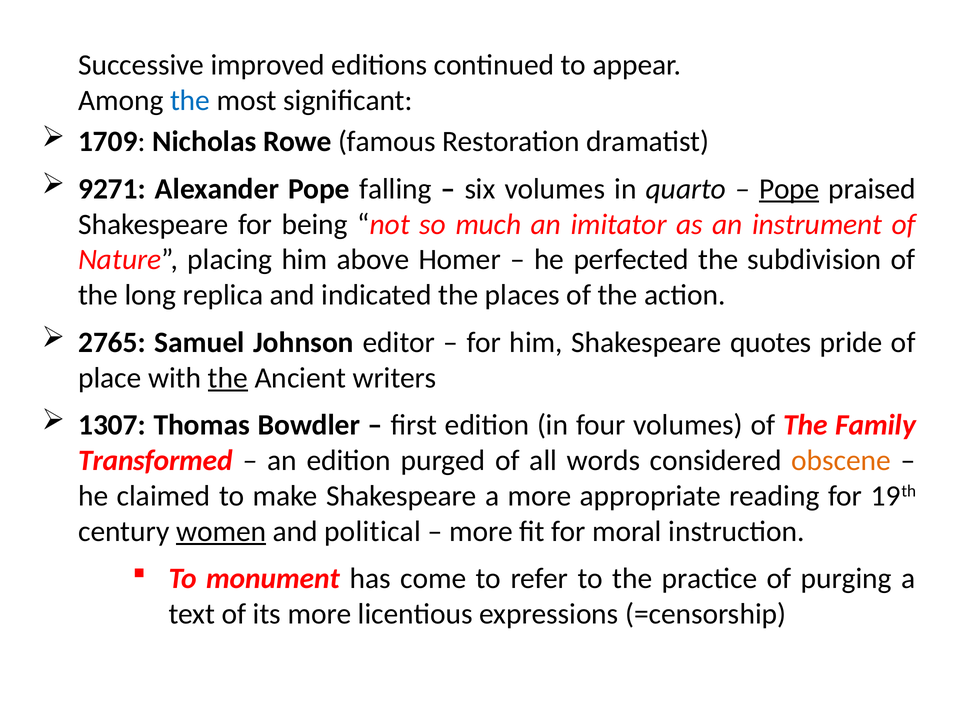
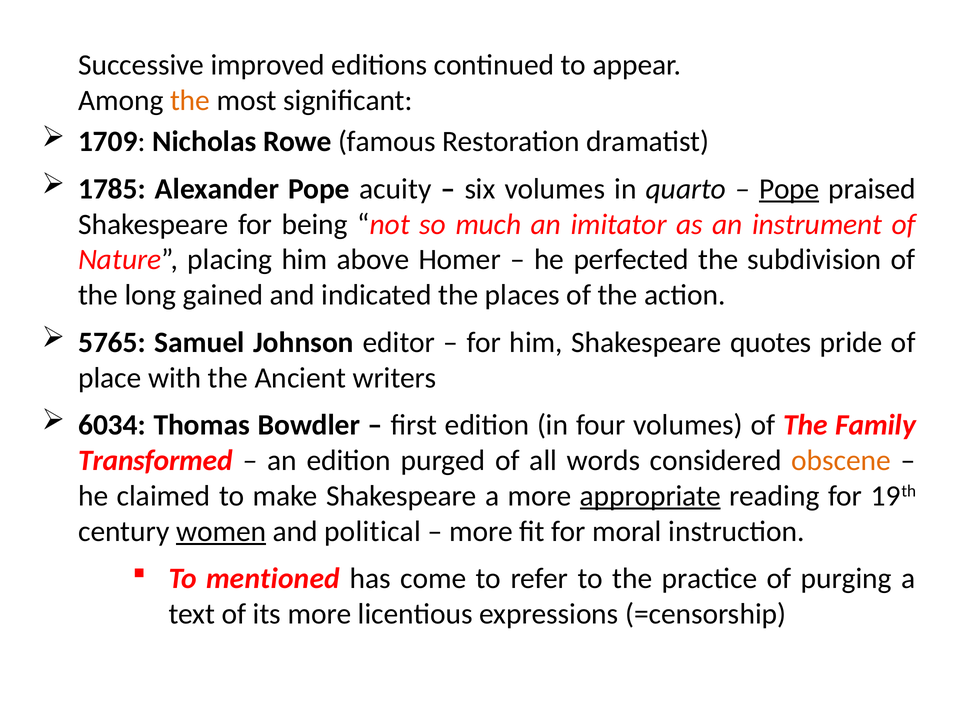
the colour: blue -> orange (190, 100)
9271: 9271 -> 1785 (112, 189)
falling: falling -> acuity (395, 189)
replica: replica -> gained (223, 295)
2765: 2765 -> 5765 (112, 342)
the underline: present -> none (228, 378)
1307: 1307 -> 6034 (112, 425)
appropriate underline: none -> present (650, 496)
monument: monument -> mentioned (273, 578)
